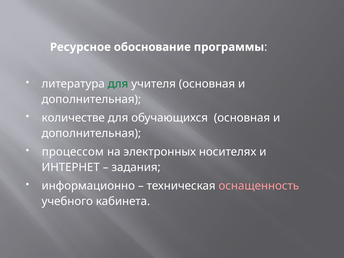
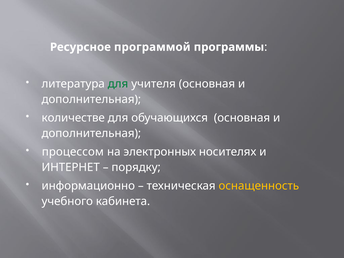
обоснование: обоснование -> программой (152, 47)
задания: задания -> порядку (136, 167)
оснащенность colour: pink -> yellow (259, 186)
